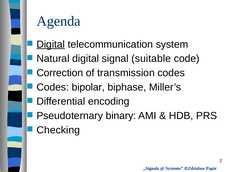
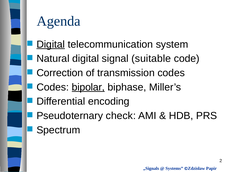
bipolar underline: none -> present (88, 87)
binary: binary -> check (121, 116)
Checking: Checking -> Spectrum (58, 130)
